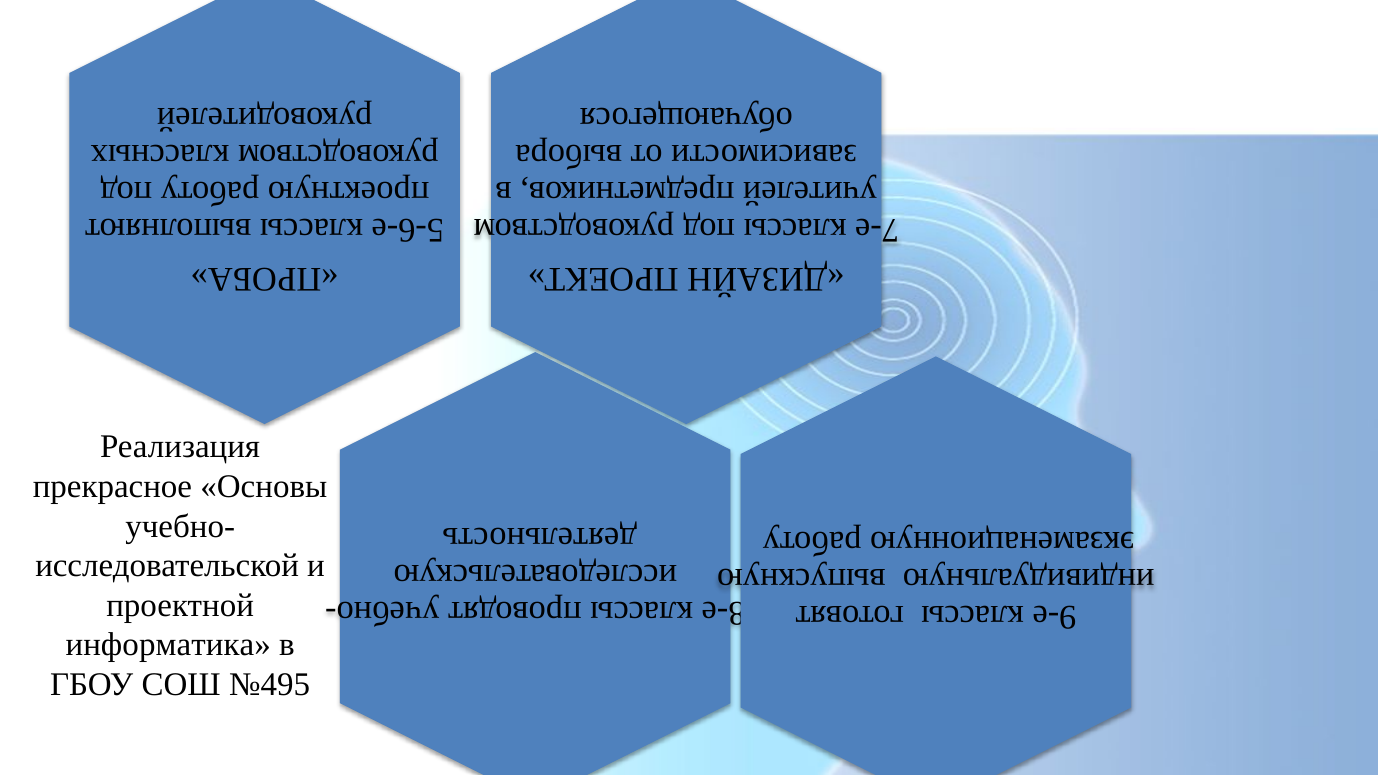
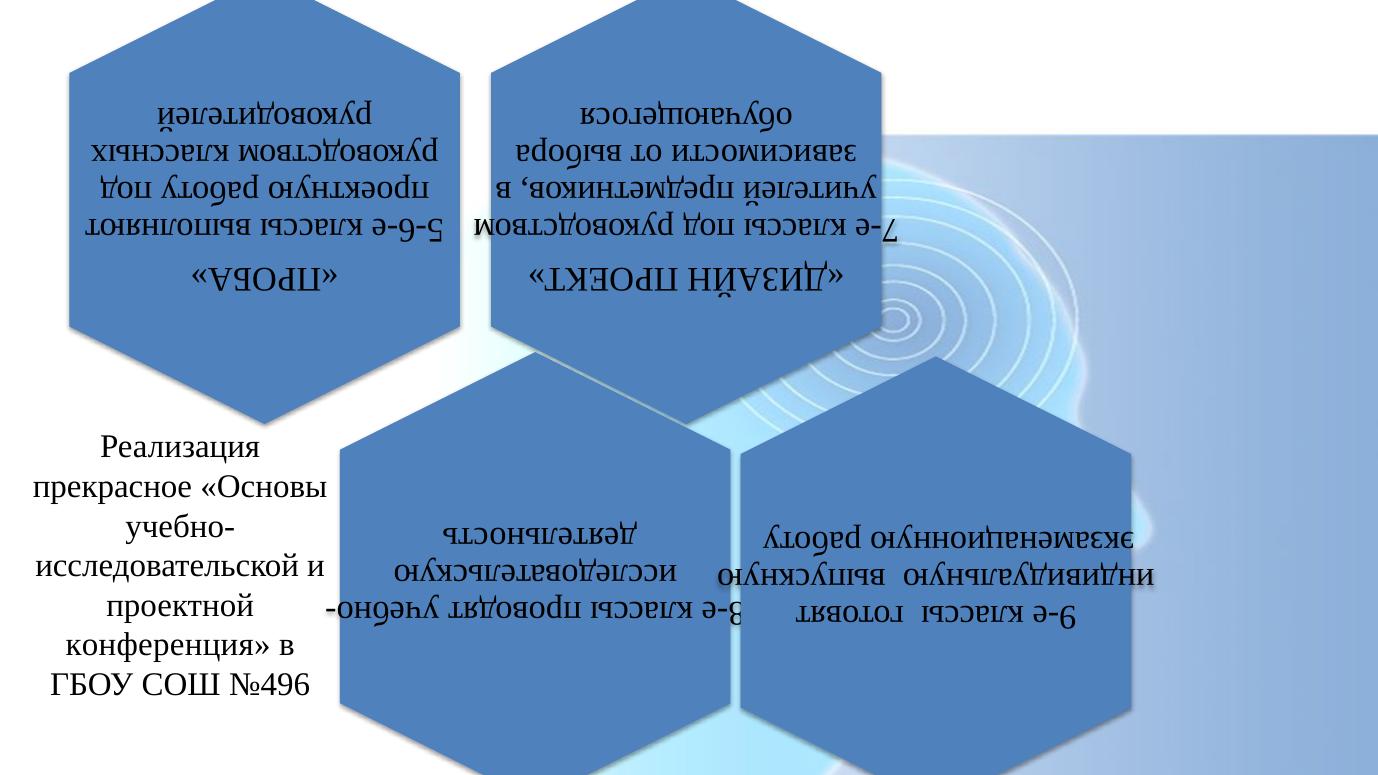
информатика: информатика -> конференция (168, 645)
№495: №495 -> №496 (270, 685)
